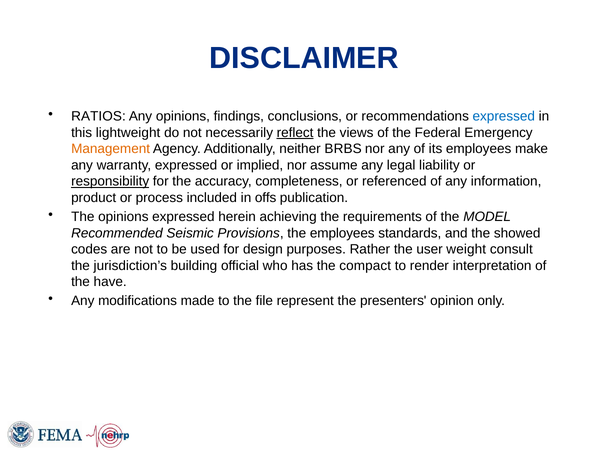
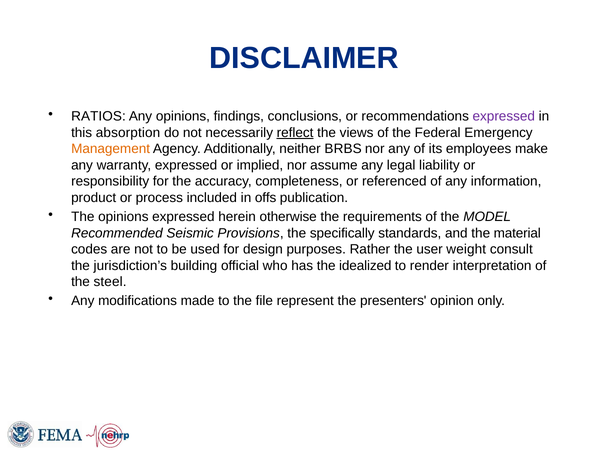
expressed colour: blue -> purple (504, 116)
lightweight: lightweight -> absorption (128, 133)
responsibility underline: present -> none (110, 181)
achieving: achieving -> otherwise (288, 217)
the employees: employees -> specifically (342, 233)
showed: showed -> material (517, 233)
compact: compact -> idealized (365, 265)
have: have -> steel (110, 282)
